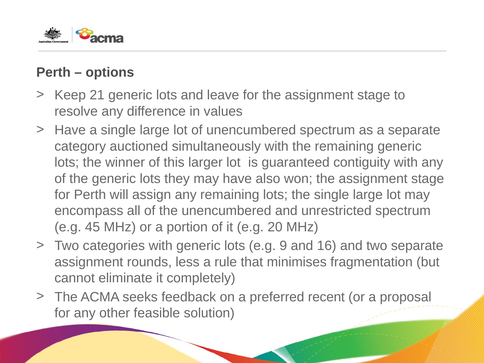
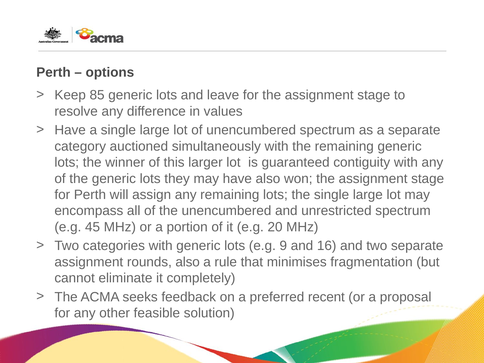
21: 21 -> 85 (97, 95)
rounds less: less -> also (188, 262)
